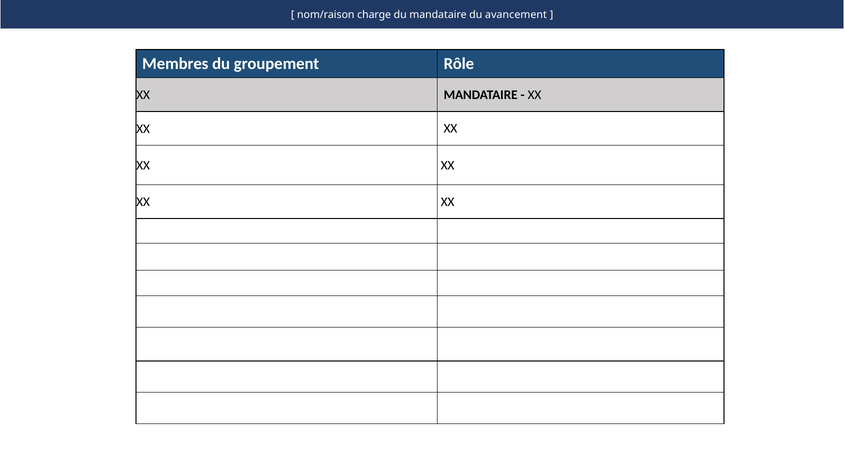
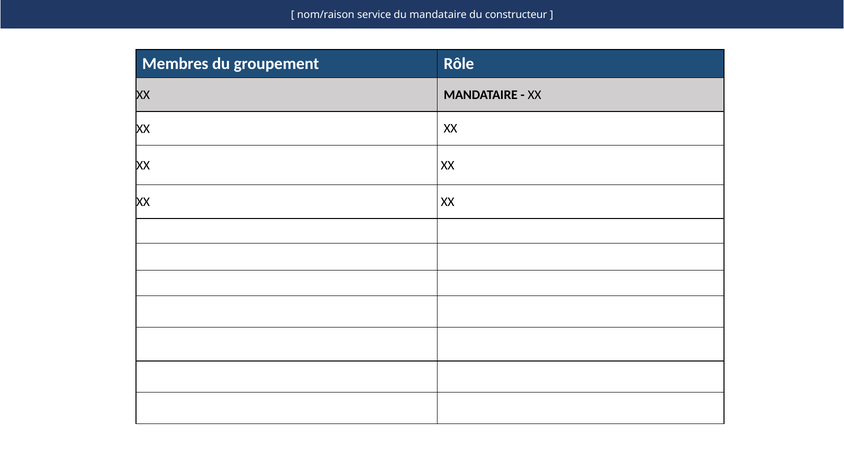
charge: charge -> service (374, 15)
avancement: avancement -> constructeur (516, 15)
